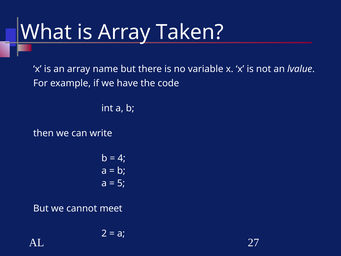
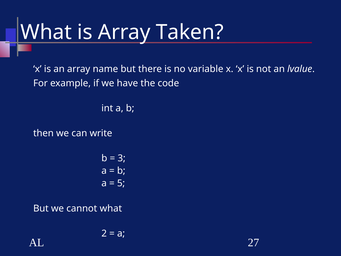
4: 4 -> 3 (122, 158)
cannot meet: meet -> what (111, 208)
